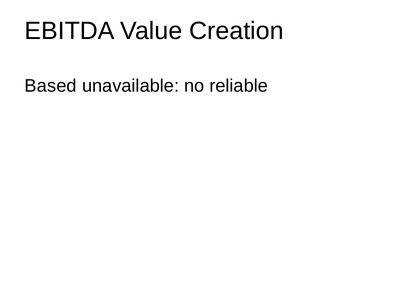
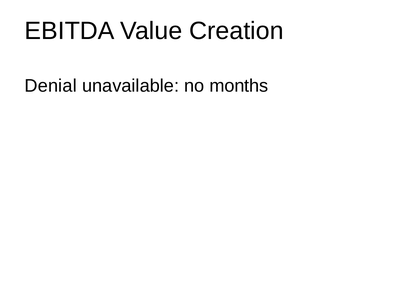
Based: Based -> Denial (51, 86)
reliable: reliable -> months (239, 86)
